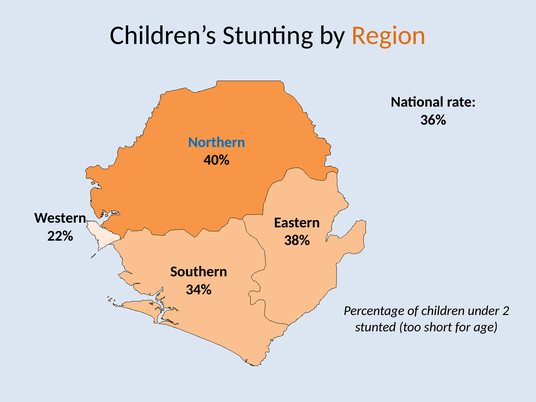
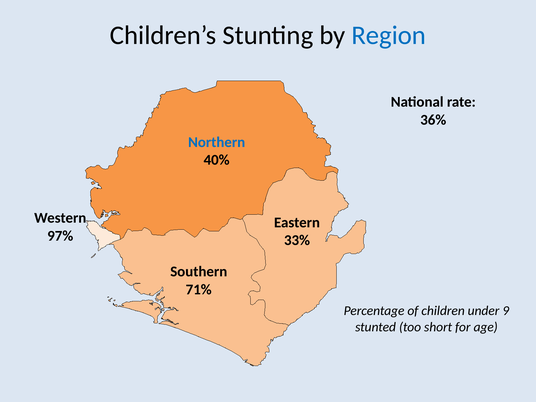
Region colour: orange -> blue (389, 35)
22%: 22% -> 97% (60, 236)
38%: 38% -> 33% (297, 240)
34%: 34% -> 71% (199, 290)
2: 2 -> 9 (506, 311)
